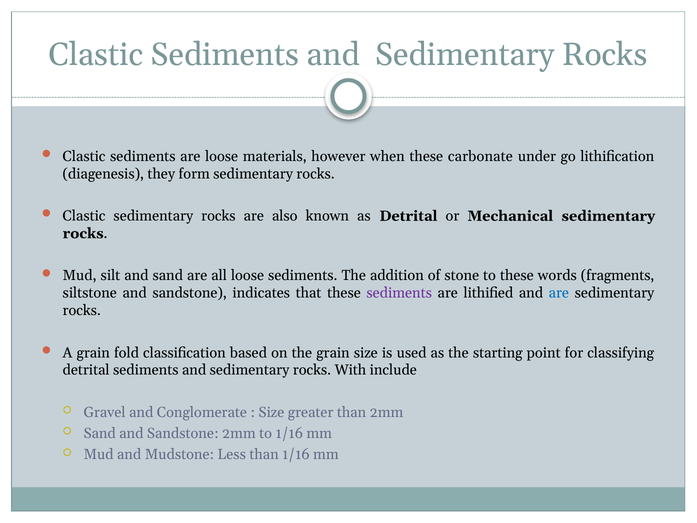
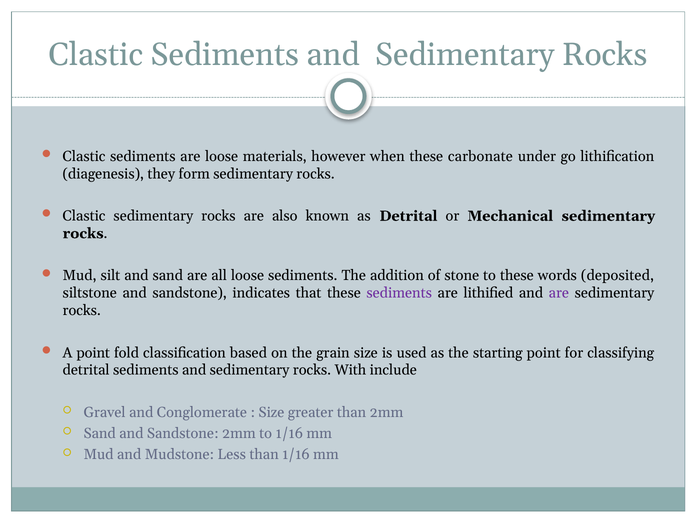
fragments: fragments -> deposited (617, 275)
are colour: blue -> purple (559, 293)
A grain: grain -> point (93, 353)
